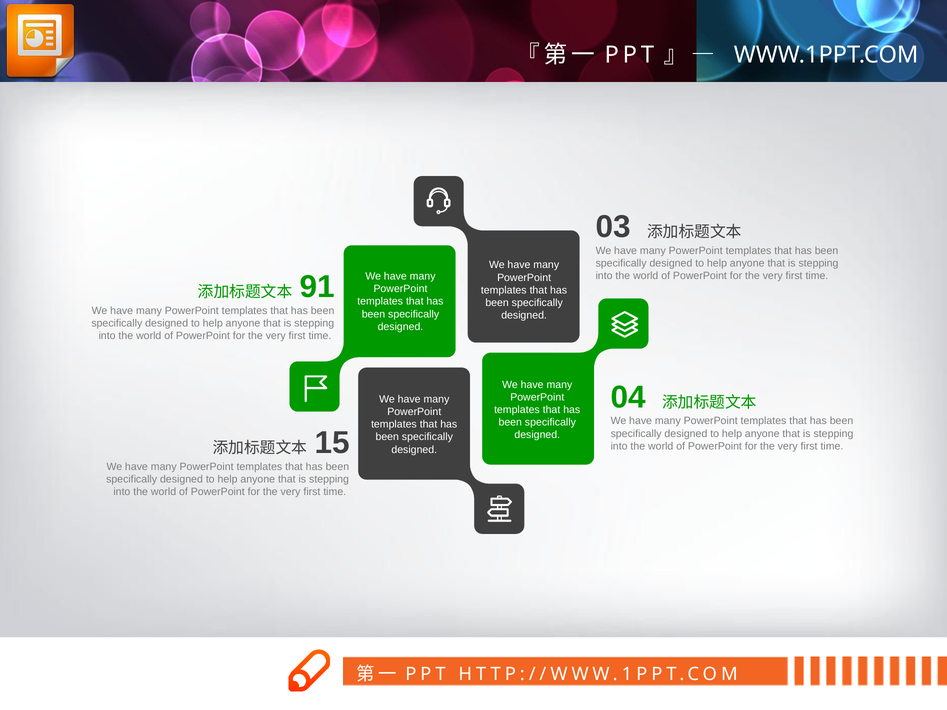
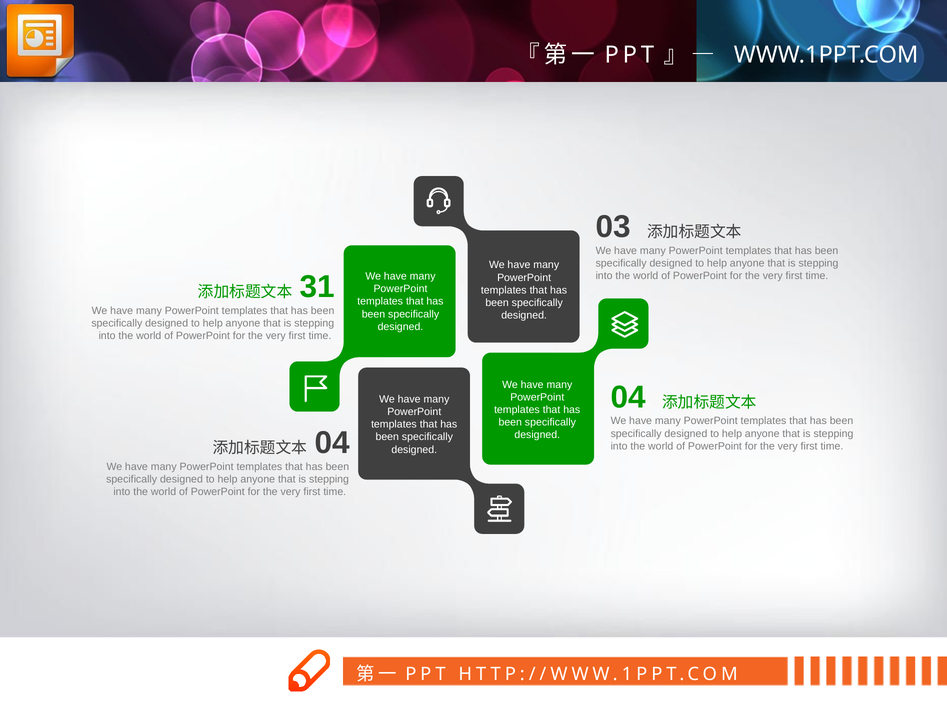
91: 91 -> 31 (317, 287)
15: 15 -> 04 (332, 443)
